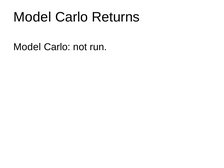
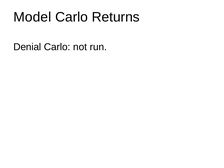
Model: Model -> Denial (27, 47)
